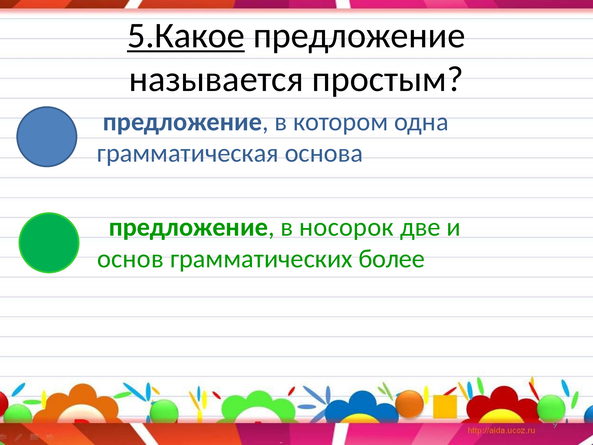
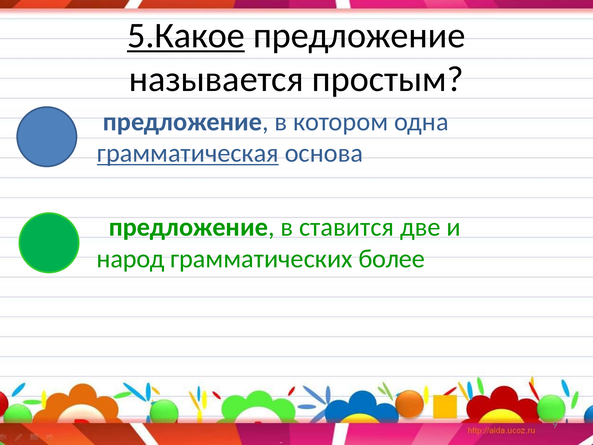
грамматическая underline: none -> present (188, 153)
носорок: носорок -> ставится (347, 227)
основ: основ -> народ (131, 259)
